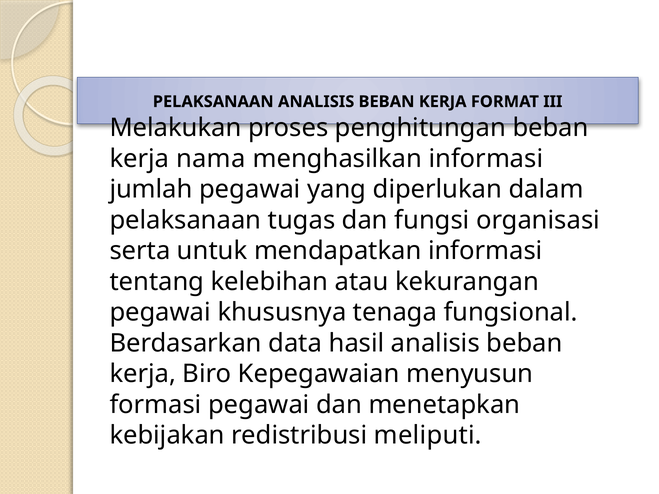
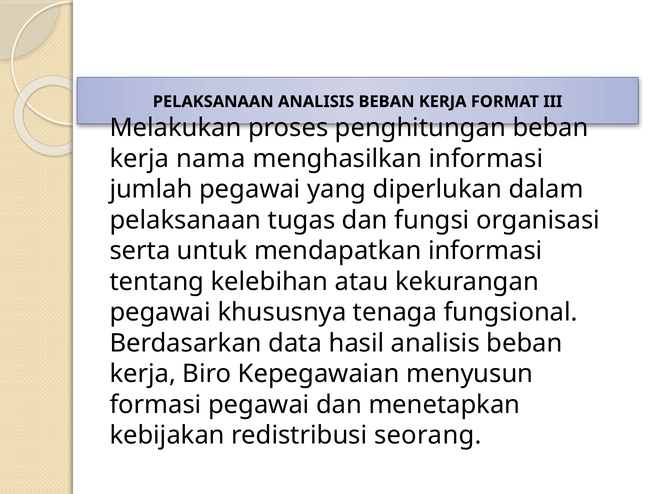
meliputi: meliputi -> seorang (428, 436)
